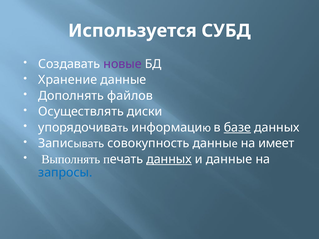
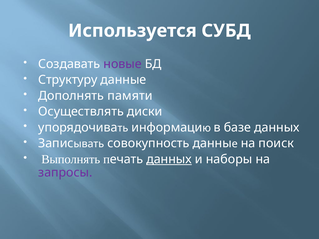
Хранение: Хранение -> Структуру (68, 80)
файлов: файлов -> памяти (130, 96)
базе underline: present -> none (237, 128)
имеет: имеет -> поиск (276, 143)
и данные: данные -> наборы (229, 159)
запросы colour: blue -> purple (65, 173)
